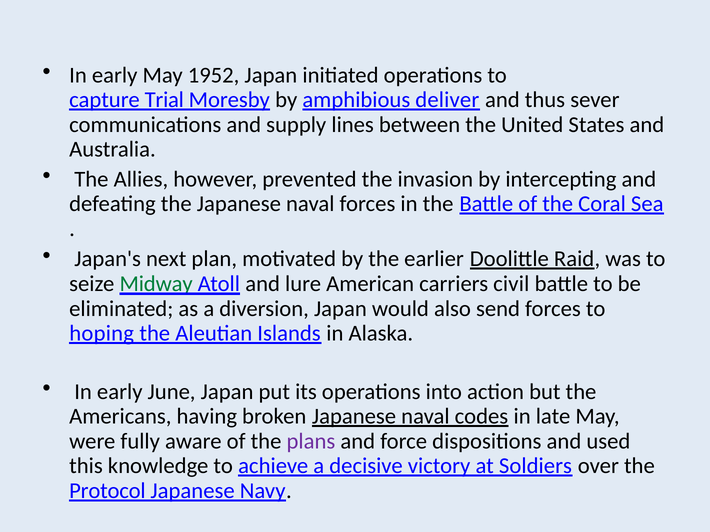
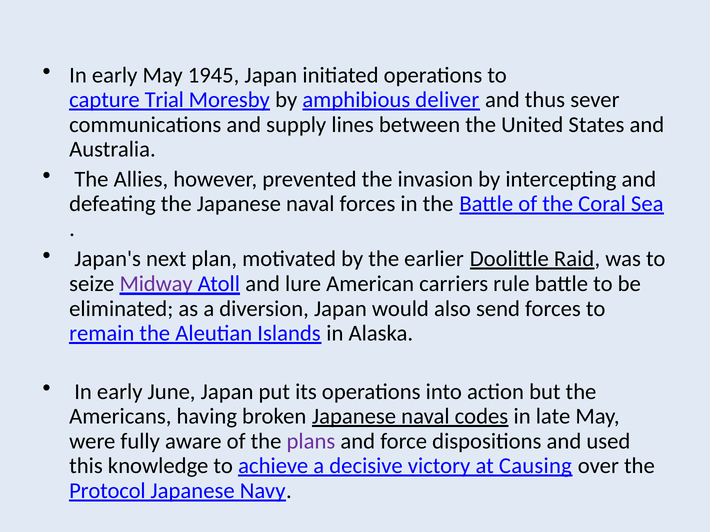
1952: 1952 -> 1945 (214, 75)
Midway colour: green -> purple (156, 284)
civil: civil -> rule (511, 284)
hoping: hoping -> remain (102, 334)
Soldiers: Soldiers -> Causing (535, 466)
